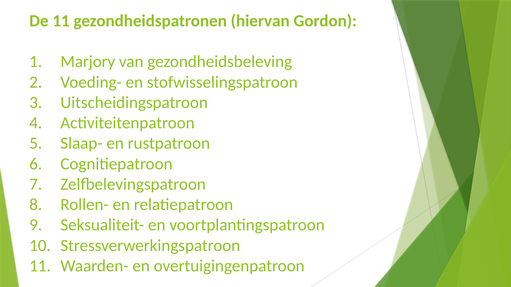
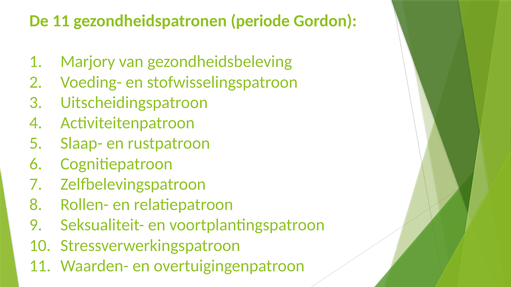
hiervan: hiervan -> periode (260, 21)
